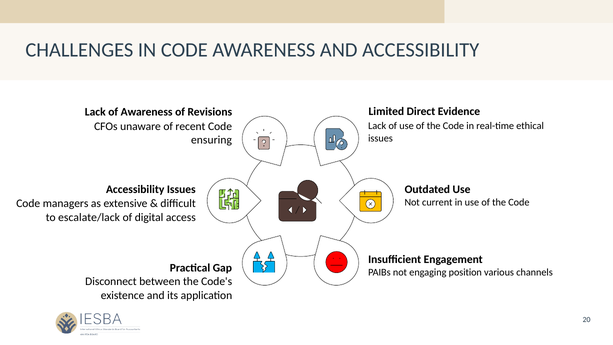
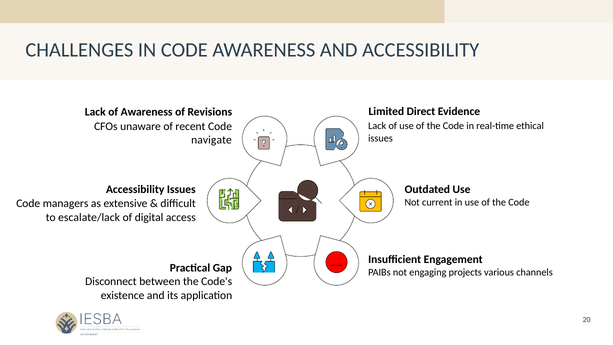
ensuring: ensuring -> navigate (211, 140)
position: position -> projects (465, 272)
